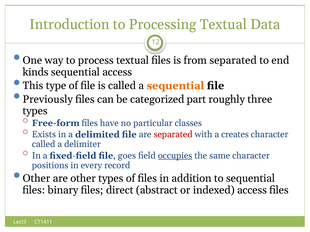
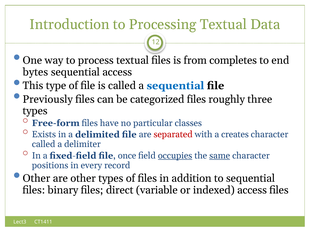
from separated: separated -> completes (233, 61)
kinds: kinds -> bytes (35, 72)
sequential colour: orange -> blue (175, 86)
categorized part: part -> files (196, 100)
goes: goes -> once (127, 156)
same underline: none -> present (220, 156)
abstract: abstract -> variable (157, 190)
